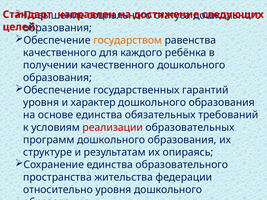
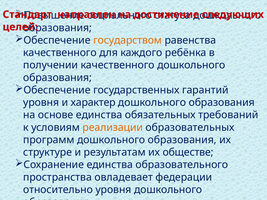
реализации colour: red -> orange (113, 128)
опираясь: опираясь -> обществе (188, 153)
жительства: жительства -> овладевает (124, 177)
